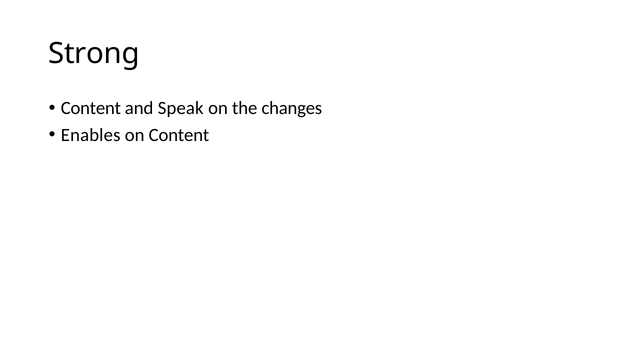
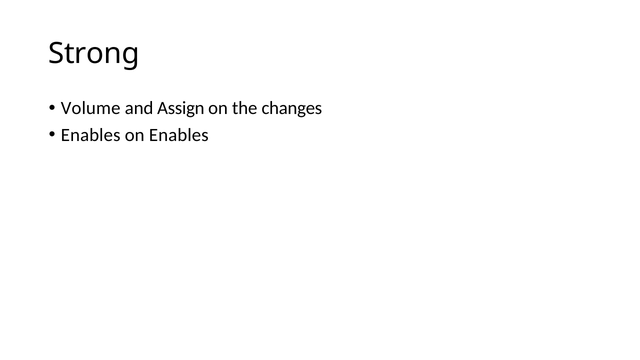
Content: Content -> Volume (91, 108)
Speak: Speak -> Assign (181, 108)
on Content: Content -> Enables (179, 135)
